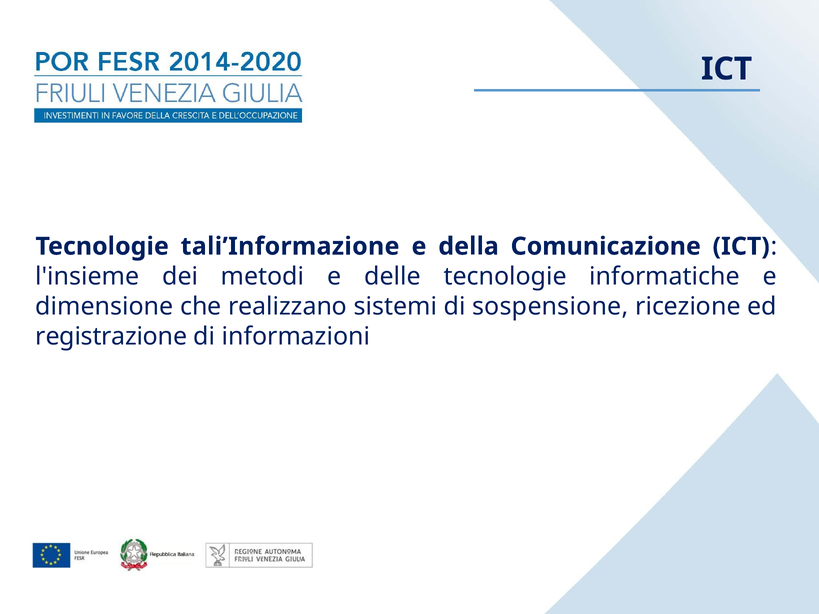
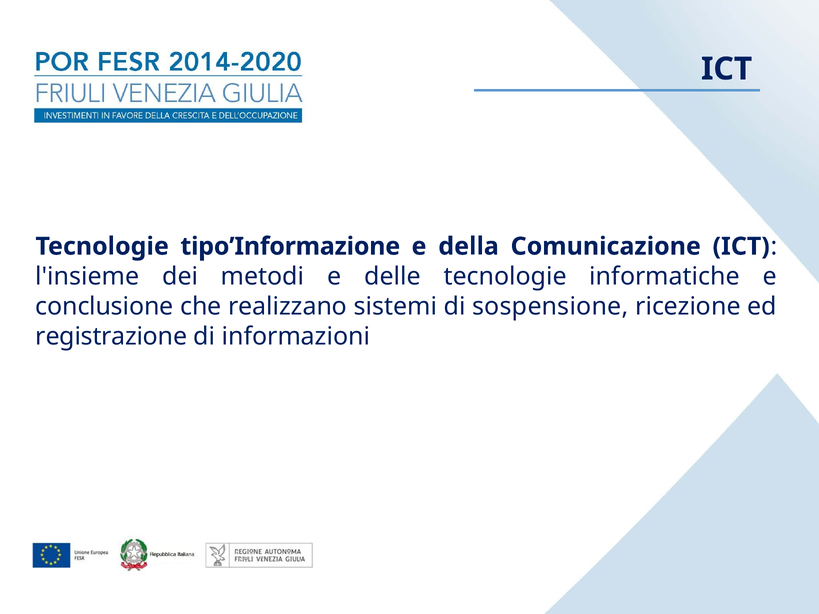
tali’Informazione: tali’Informazione -> tipo’Informazione (290, 247)
dimensione: dimensione -> conclusione (104, 307)
